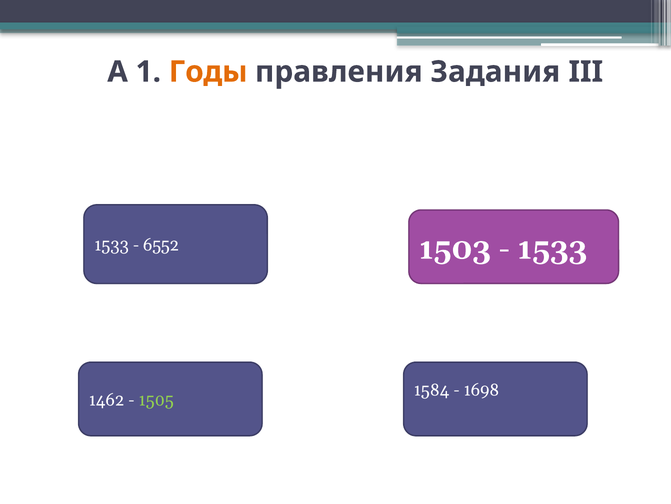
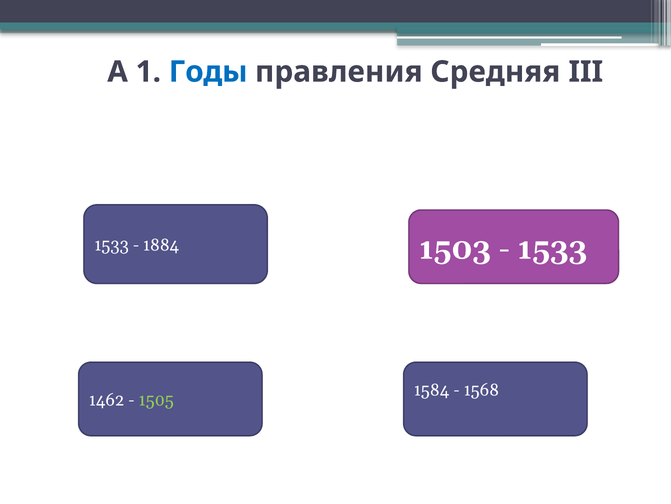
Годы colour: orange -> blue (208, 72)
Задания: Задания -> Средняя (495, 72)
6552: 6552 -> 1884 (161, 245)
1698: 1698 -> 1568 (481, 389)
